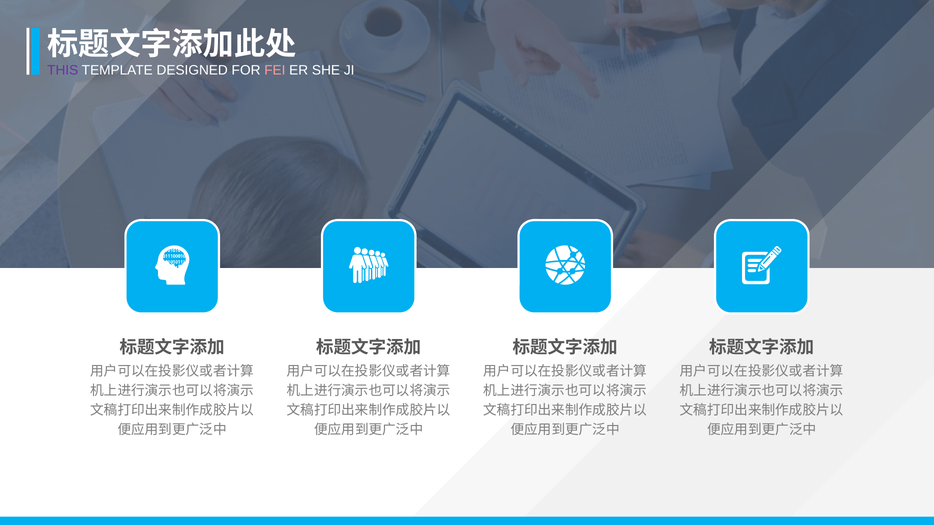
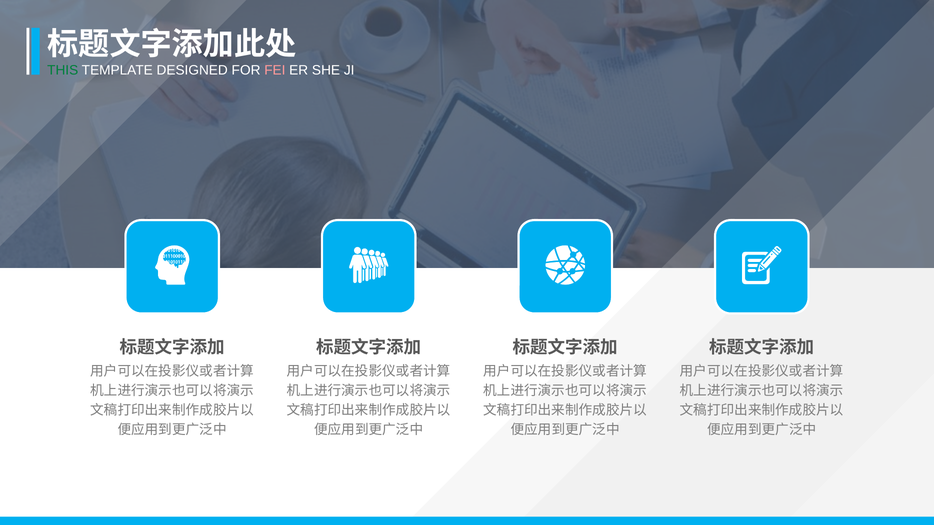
THIS colour: purple -> green (63, 71)
